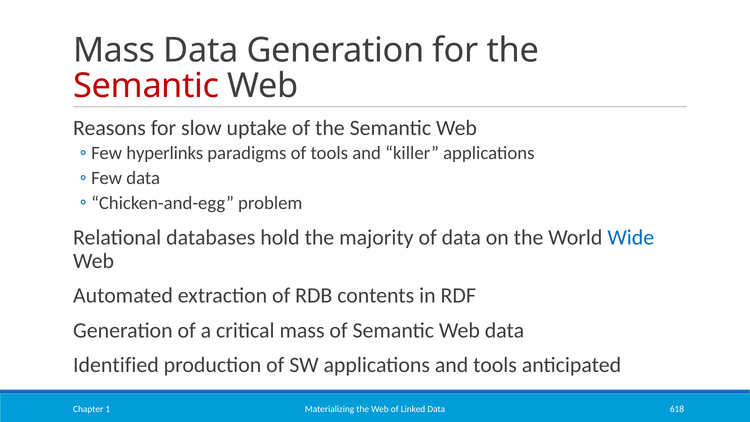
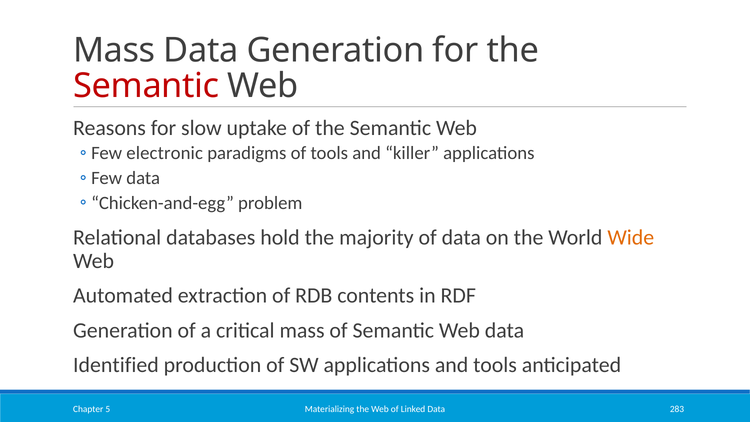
hyperlinks: hyperlinks -> electronic (165, 153)
Wide colour: blue -> orange (631, 237)
618: 618 -> 283 (677, 409)
1: 1 -> 5 (108, 409)
